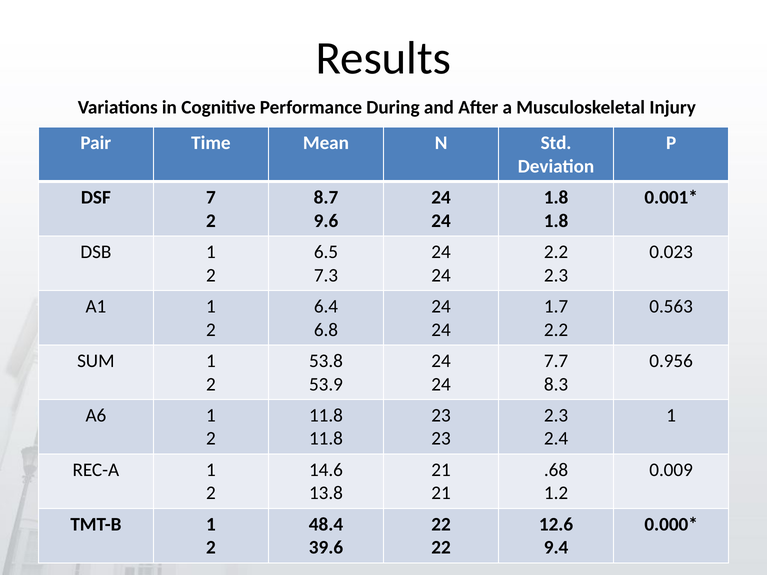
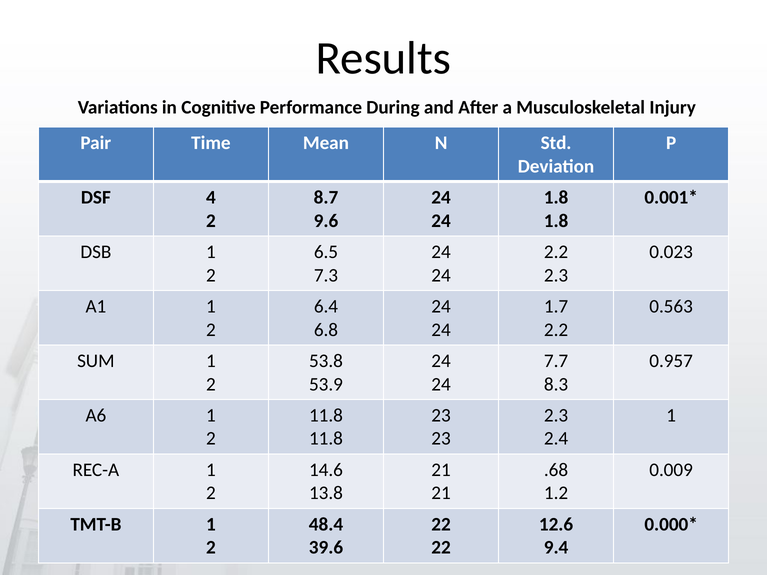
7: 7 -> 4 (211, 197)
0.956: 0.956 -> 0.957 (671, 361)
